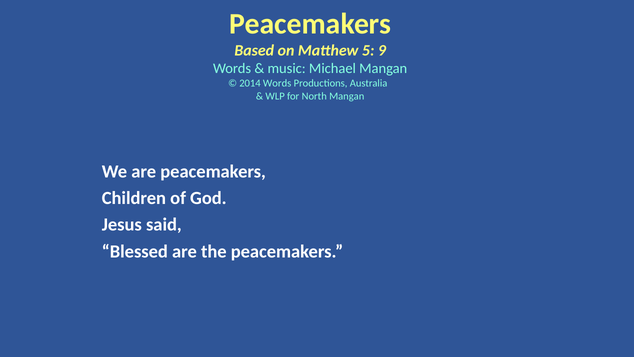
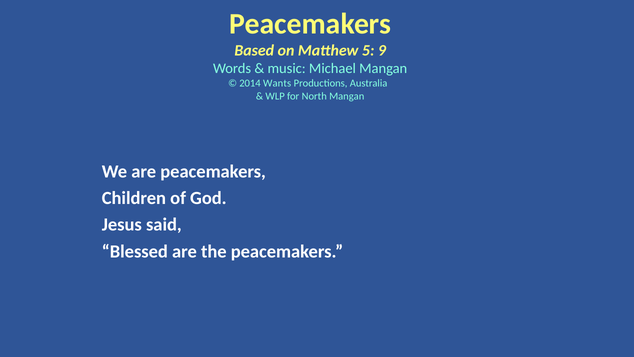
2014 Words: Words -> Wants (277, 83)
